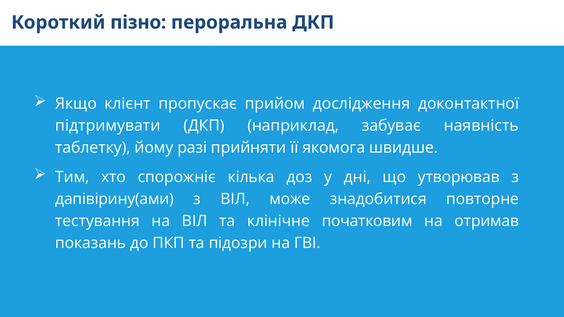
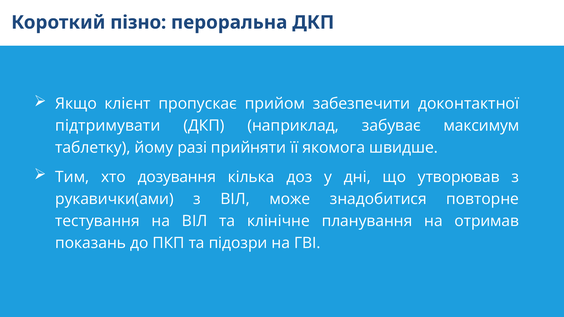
дослідження: дослідження -> забезпечити (362, 104)
наявність: наявність -> максимум (481, 126)
спорожніє: спорожніє -> дозування (177, 177)
дапівірину(ами: дапівірину(ами -> рукавички(ами (114, 199)
початковим: початковим -> планування (367, 221)
